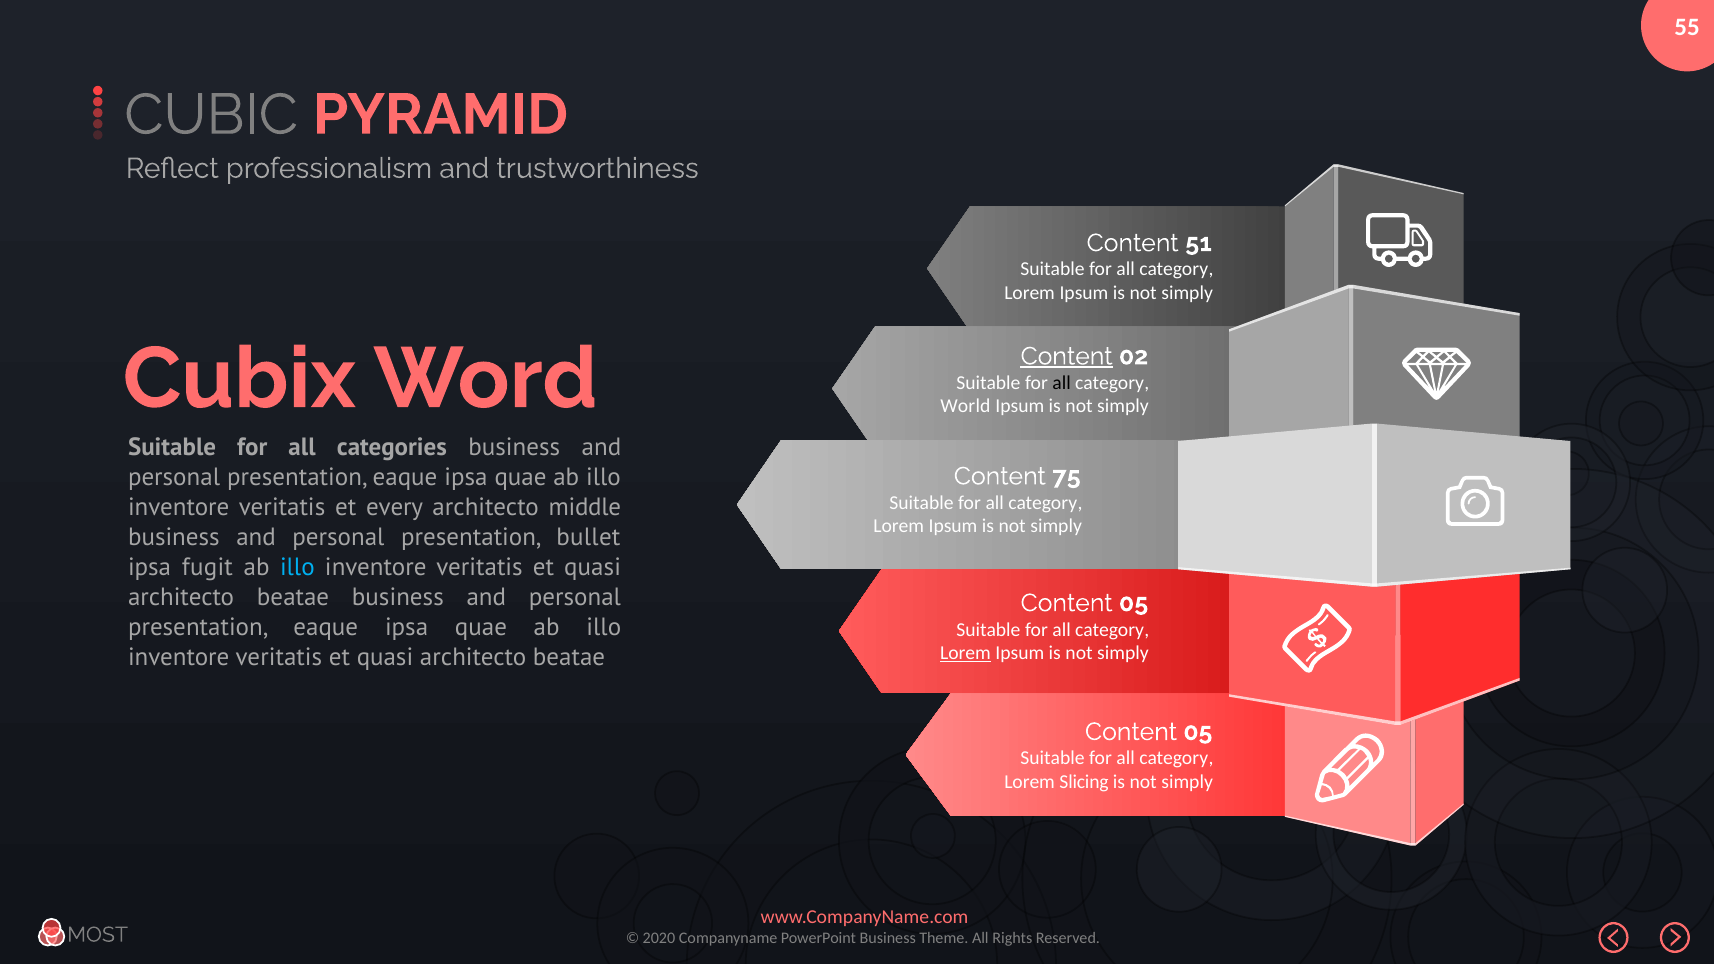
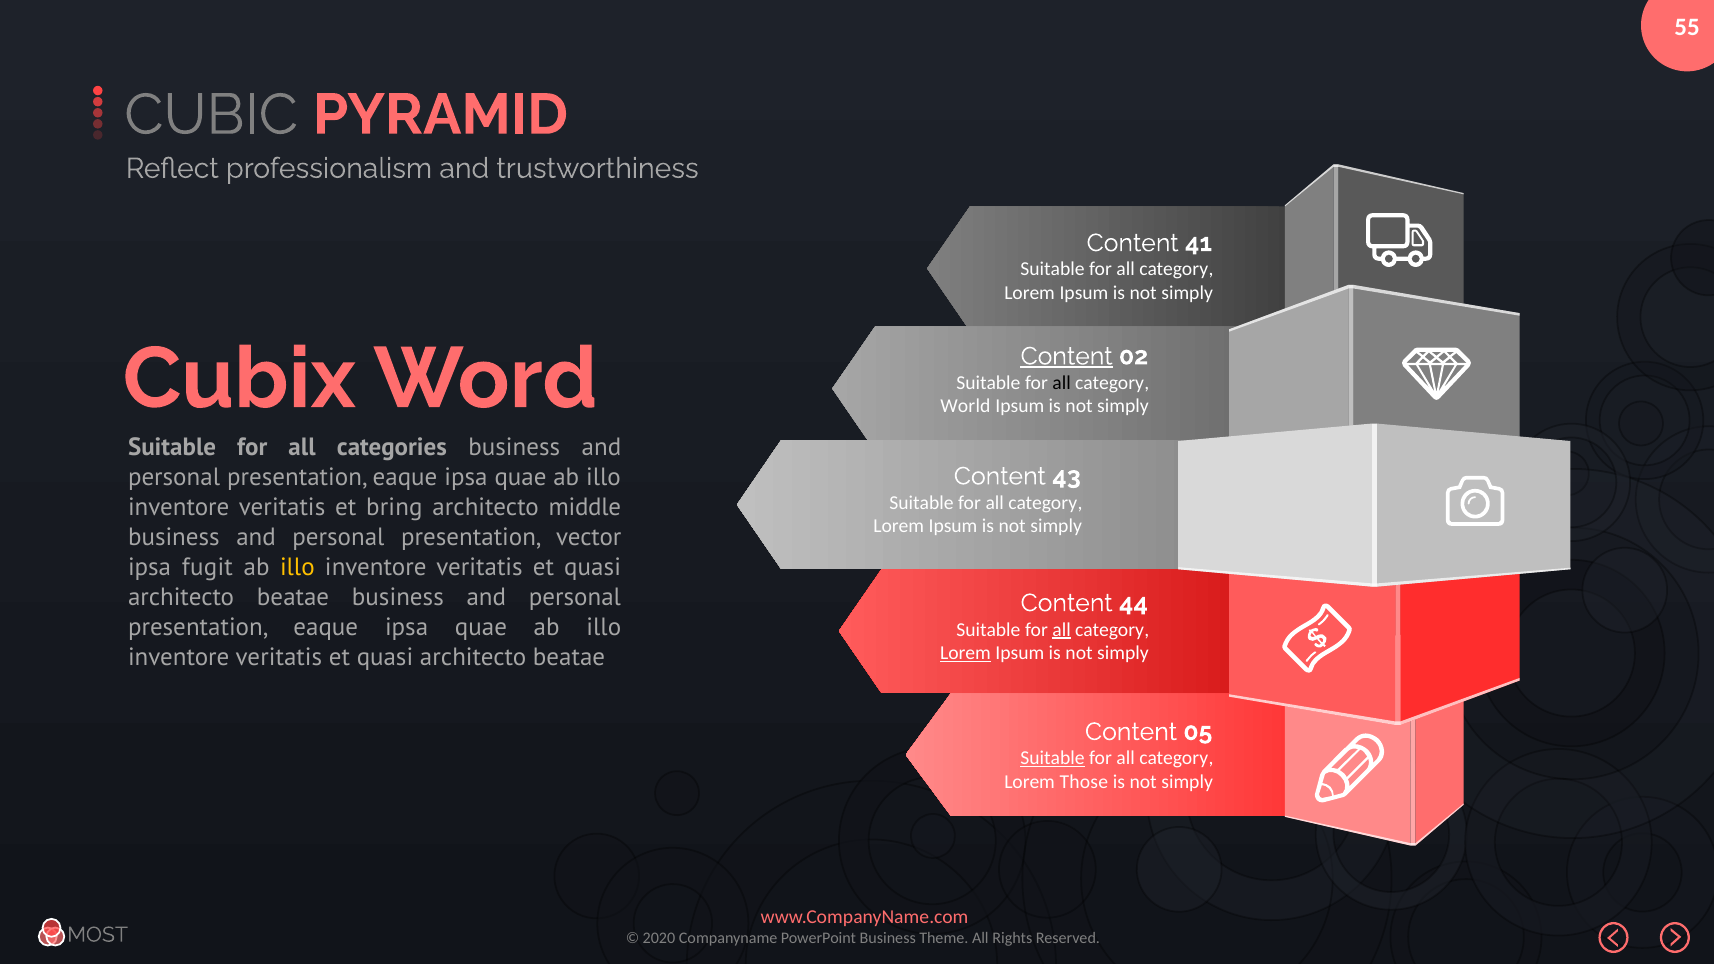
51: 51 -> 41 (1199, 243)
75: 75 -> 43 (1067, 476)
every: every -> bring (394, 507)
bullet: bullet -> vector (589, 537)
illo colour: light blue -> yellow (297, 567)
05: 05 -> 44 (1134, 603)
all underline: none -> present (1062, 630)
Suitable underline: none -> present (1053, 758)
Slicing: Slicing -> Those (1084, 782)
